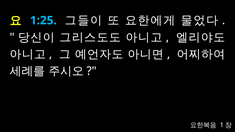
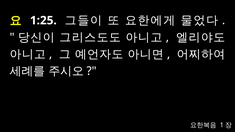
1:25 colour: light blue -> white (43, 20)
